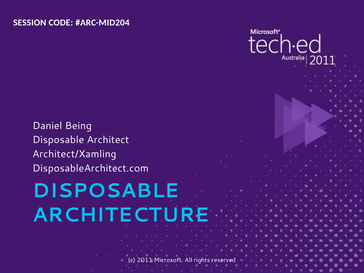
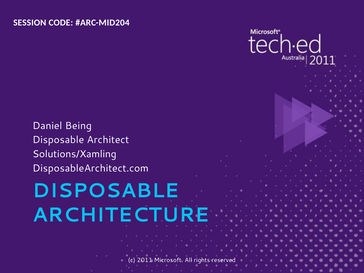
Architect/Xamling: Architect/Xamling -> Solutions/Xamling (74, 154)
